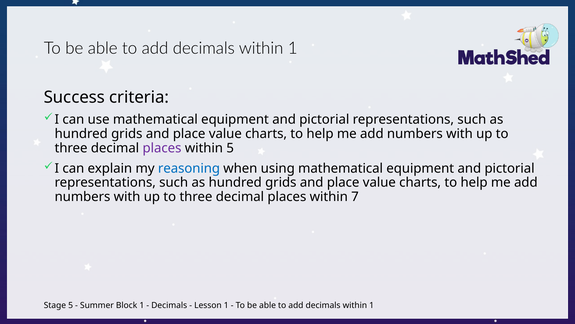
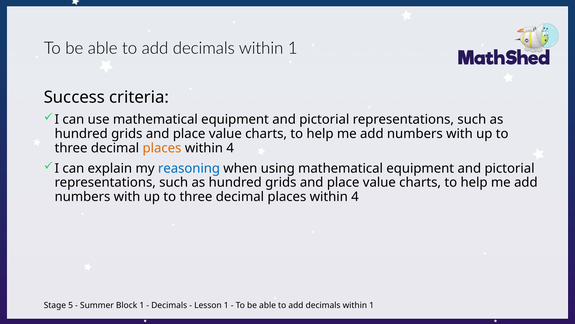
places colour: purple -> orange (162, 148)
5: 5 -> 4 (230, 148)
7: 7 -> 4 (355, 197)
